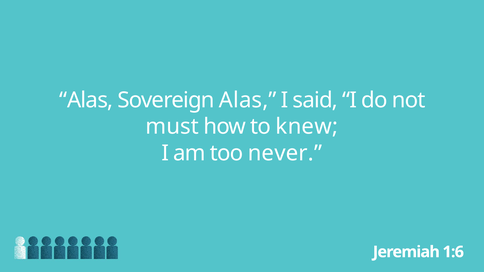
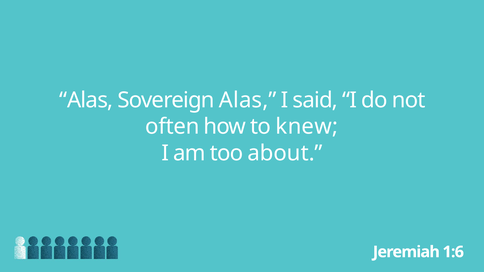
must: must -> often (172, 127)
never: never -> about (285, 153)
